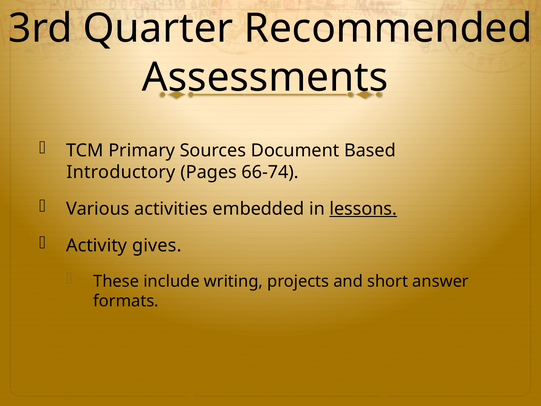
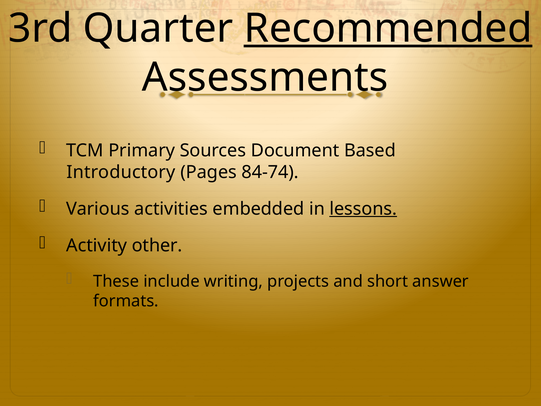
Recommended underline: none -> present (388, 29)
66-74: 66-74 -> 84-74 (270, 172)
gives: gives -> other (157, 245)
